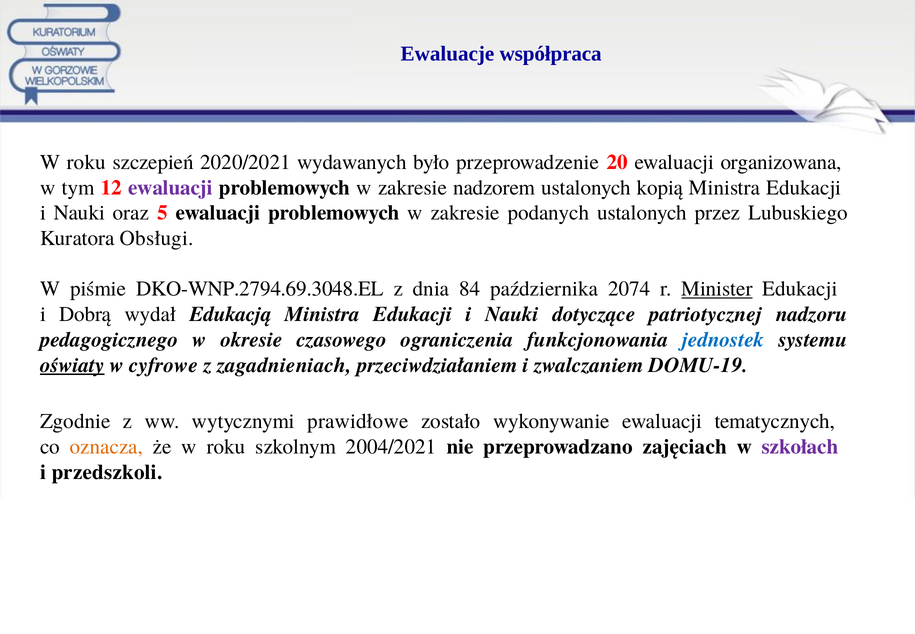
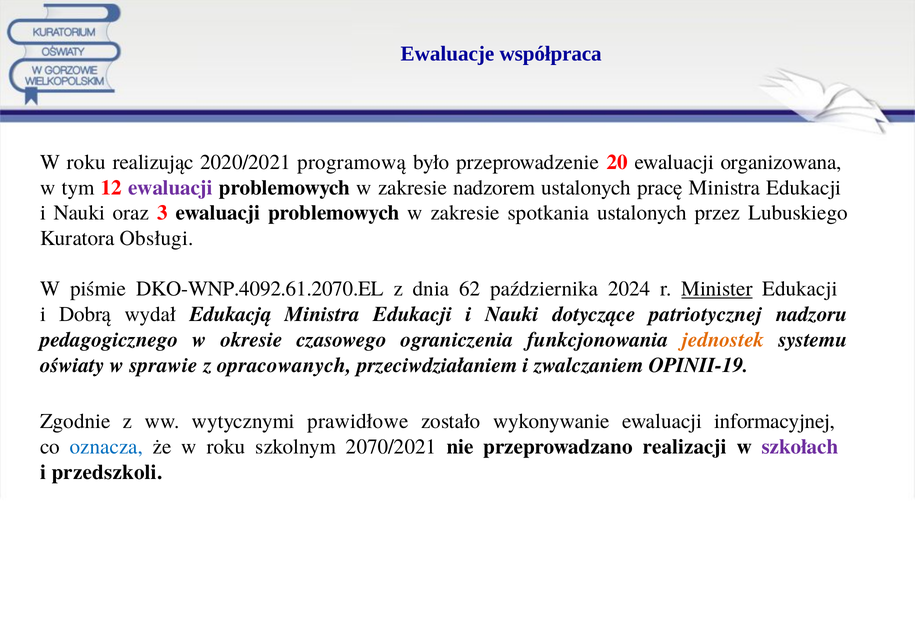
szczepień: szczepień -> realizując (153, 162)
wydawanych: wydawanych -> programową (352, 162)
kopią: kopią -> pracę (660, 187)
5: 5 -> 3 (163, 213)
podanych: podanych -> spotkania (548, 213)
DKO-WNP.2794.69.3048.EL: DKO-WNP.2794.69.3048.EL -> DKO-WNP.4092.61.2070.EL (260, 289)
84: 84 -> 62 (470, 289)
2074: 2074 -> 2024 (629, 289)
jednostek colour: blue -> orange (723, 339)
oświaty underline: present -> none (72, 365)
cyfrowe: cyfrowe -> sprawie (164, 365)
zagadnieniach: zagadnieniach -> opracowanych (284, 365)
DOMU-19: DOMU-19 -> OPINII-19 (698, 365)
tematycznych: tematycznych -> informacyjnej (775, 421)
oznacza colour: orange -> blue (106, 446)
2004/2021: 2004/2021 -> 2070/2021 (391, 446)
zajęciach: zajęciach -> realizacji (685, 446)
